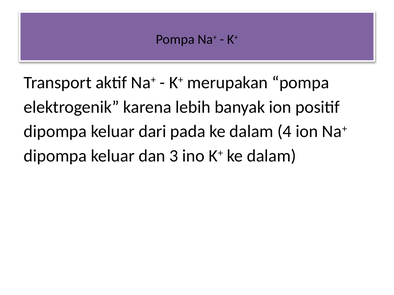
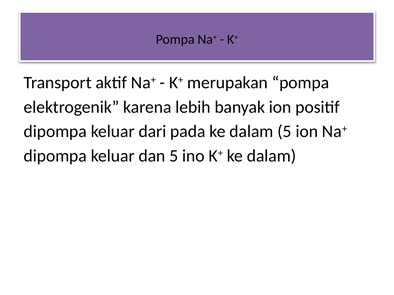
dalam 4: 4 -> 5 (285, 132)
dan 3: 3 -> 5 (174, 156)
